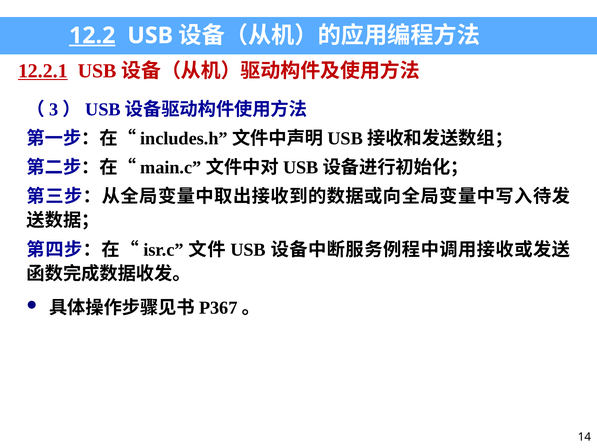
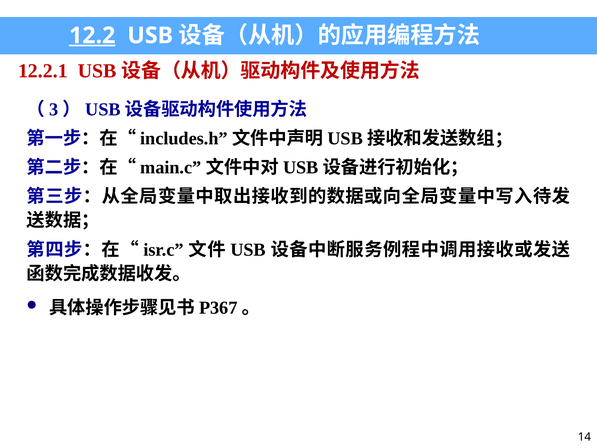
12.2.1 underline: present -> none (43, 71)
